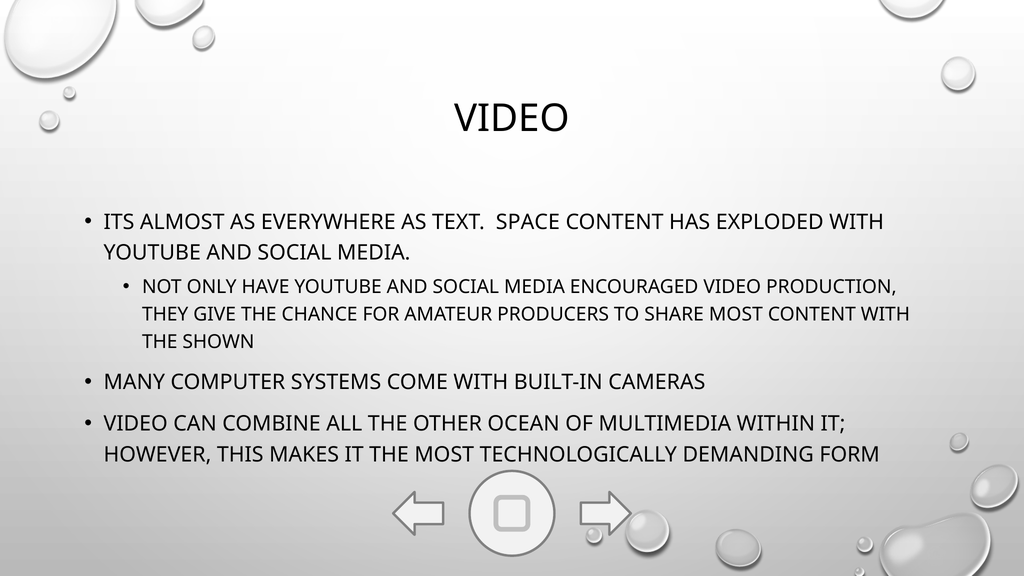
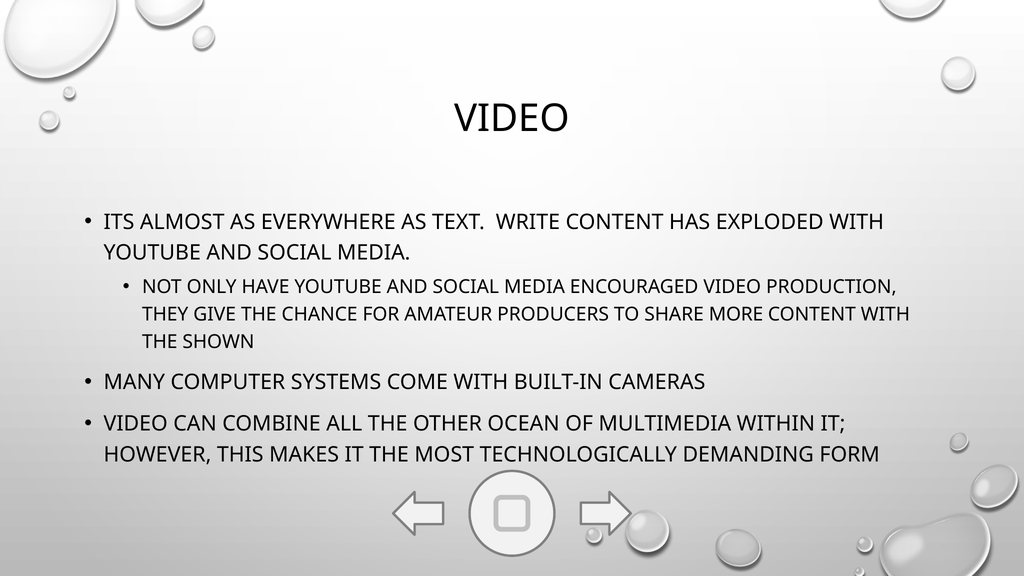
SPACE: SPACE -> WRITE (528, 222)
SHARE MOST: MOST -> MORE (736, 314)
